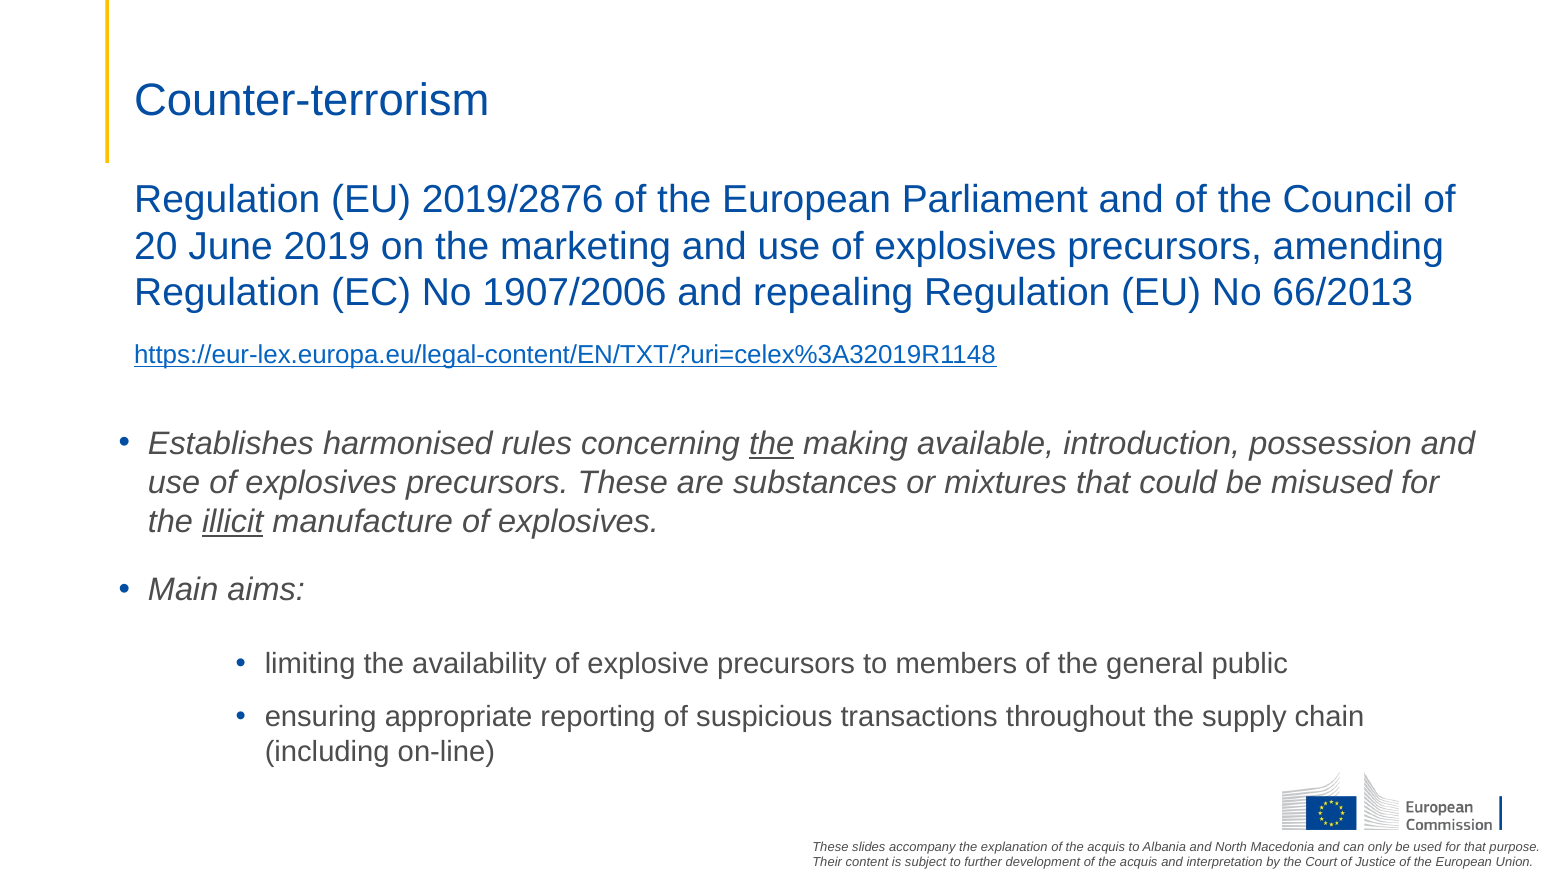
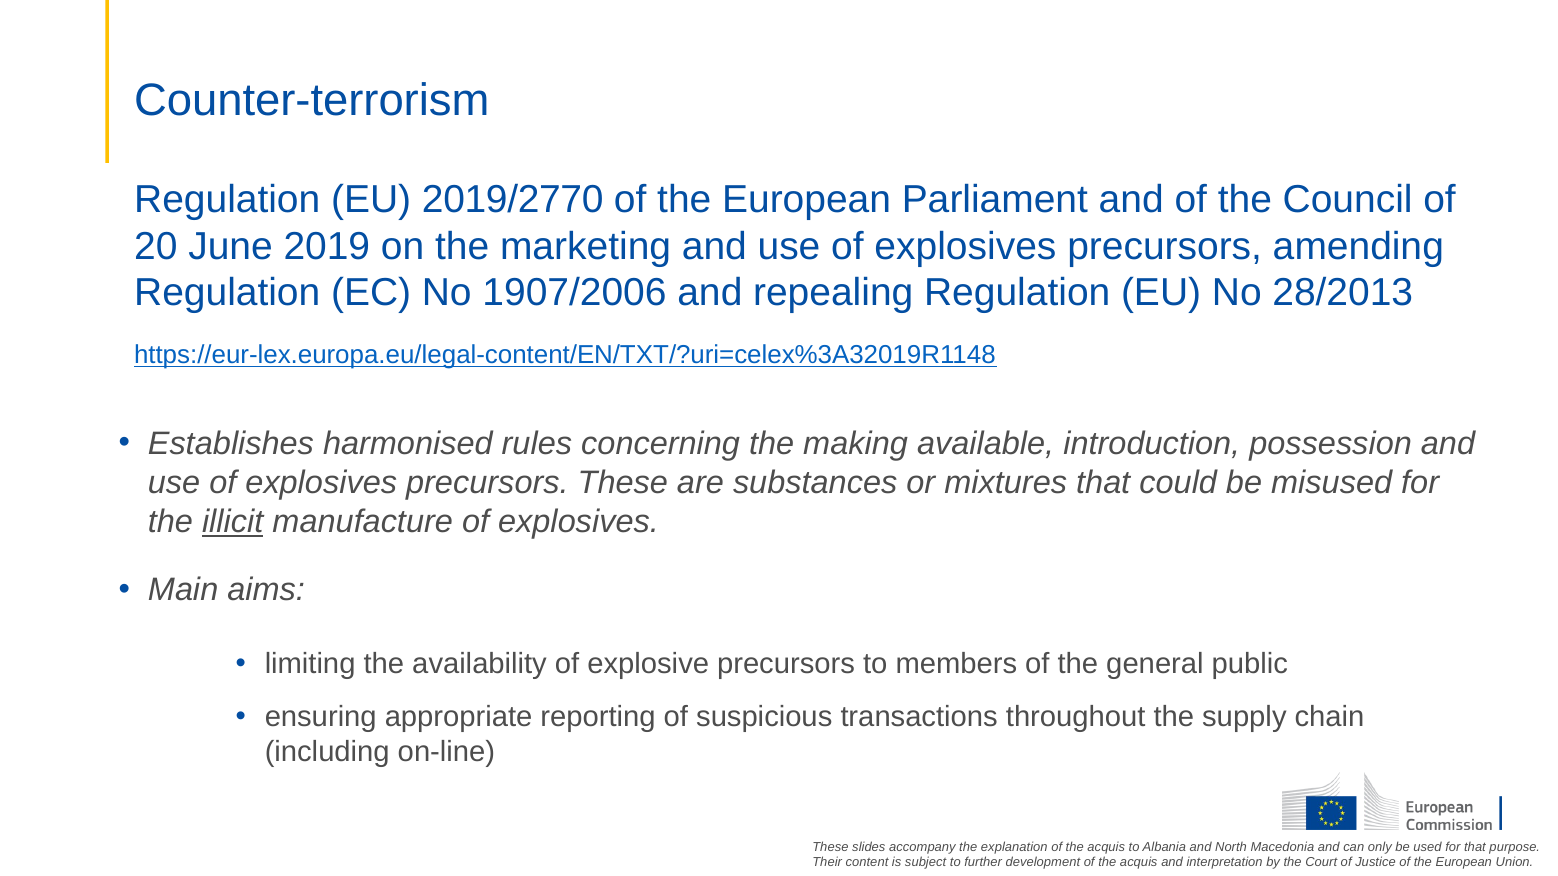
2019/2876: 2019/2876 -> 2019/2770 (513, 200)
66/2013: 66/2013 -> 28/2013 (1343, 293)
the underline: present -> none (772, 444)
